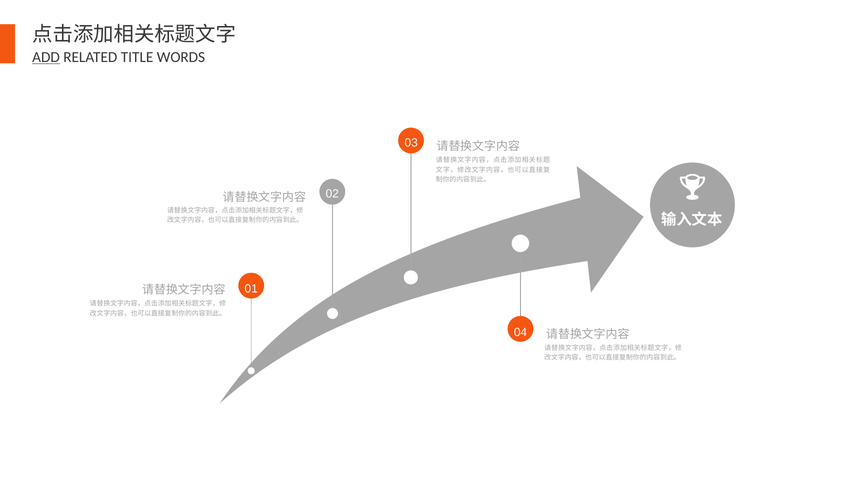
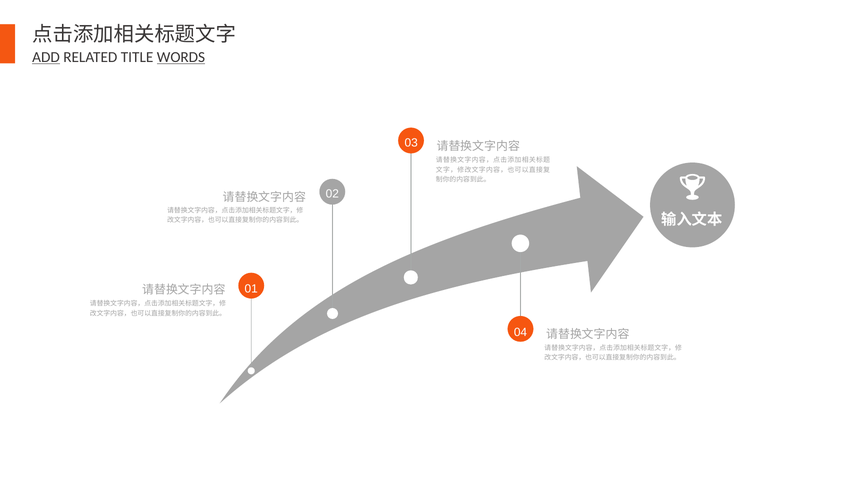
WORDS underline: none -> present (181, 57)
